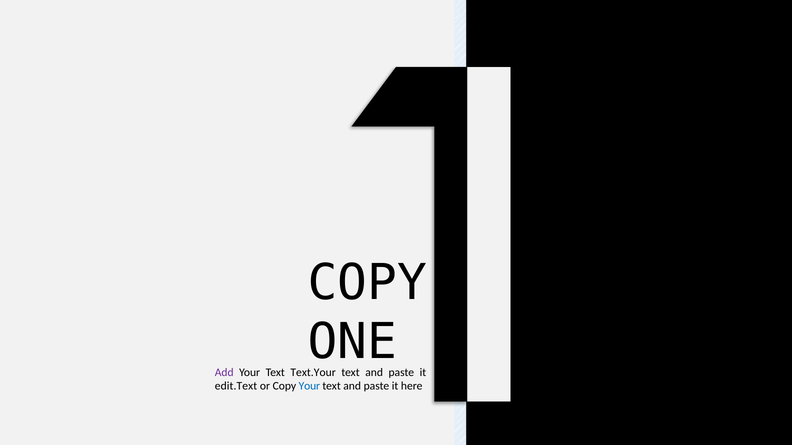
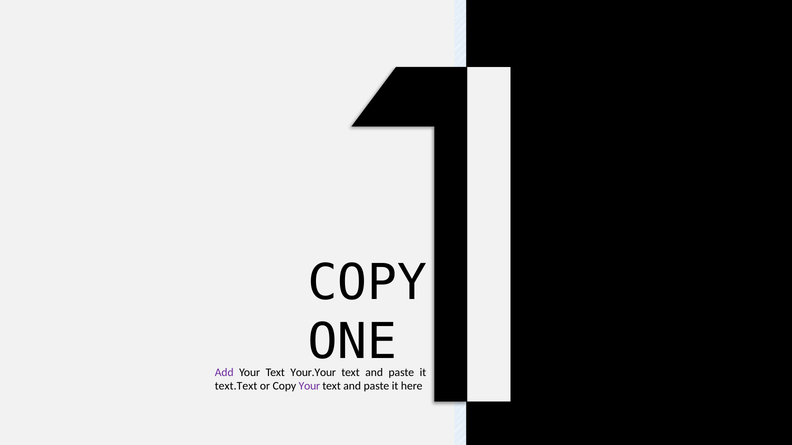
Text.Your: Text.Your -> Your.Your (313, 373)
edit.Text: edit.Text -> text.Text (236, 387)
Your colour: blue -> purple (309, 387)
